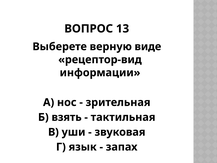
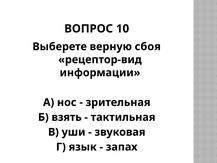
13: 13 -> 10 (123, 29)
виде: виде -> сбоя (148, 47)
